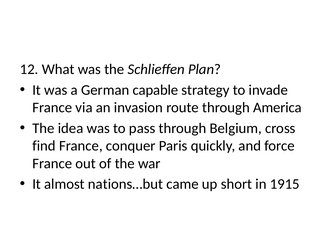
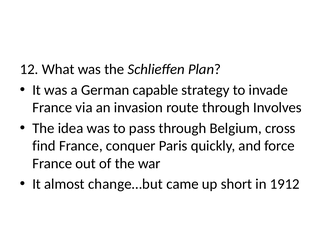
America: America -> Involves (277, 108)
nations…but: nations…but -> change…but (125, 184)
1915: 1915 -> 1912 (285, 184)
